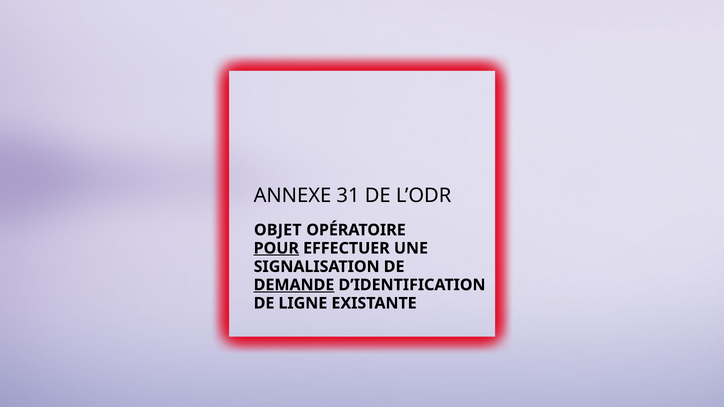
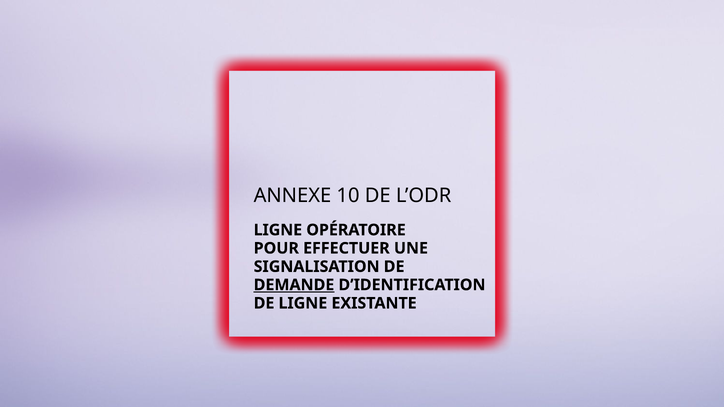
31: 31 -> 10 (348, 196)
OBJET: OBJET -> LIGNE (278, 230)
POUR underline: present -> none (276, 248)
